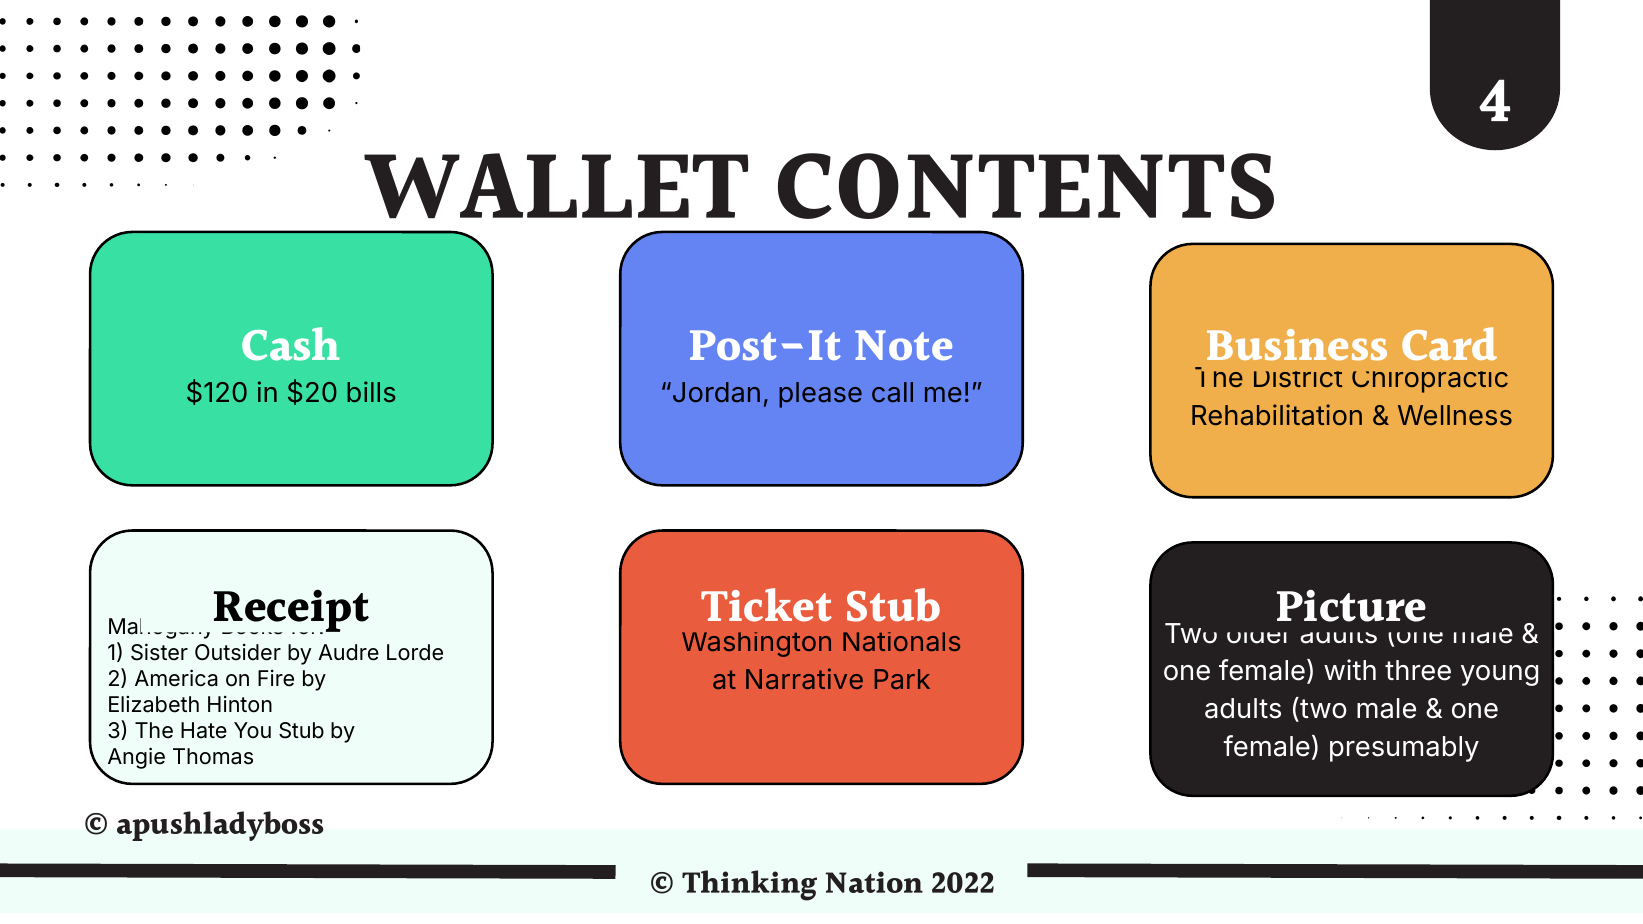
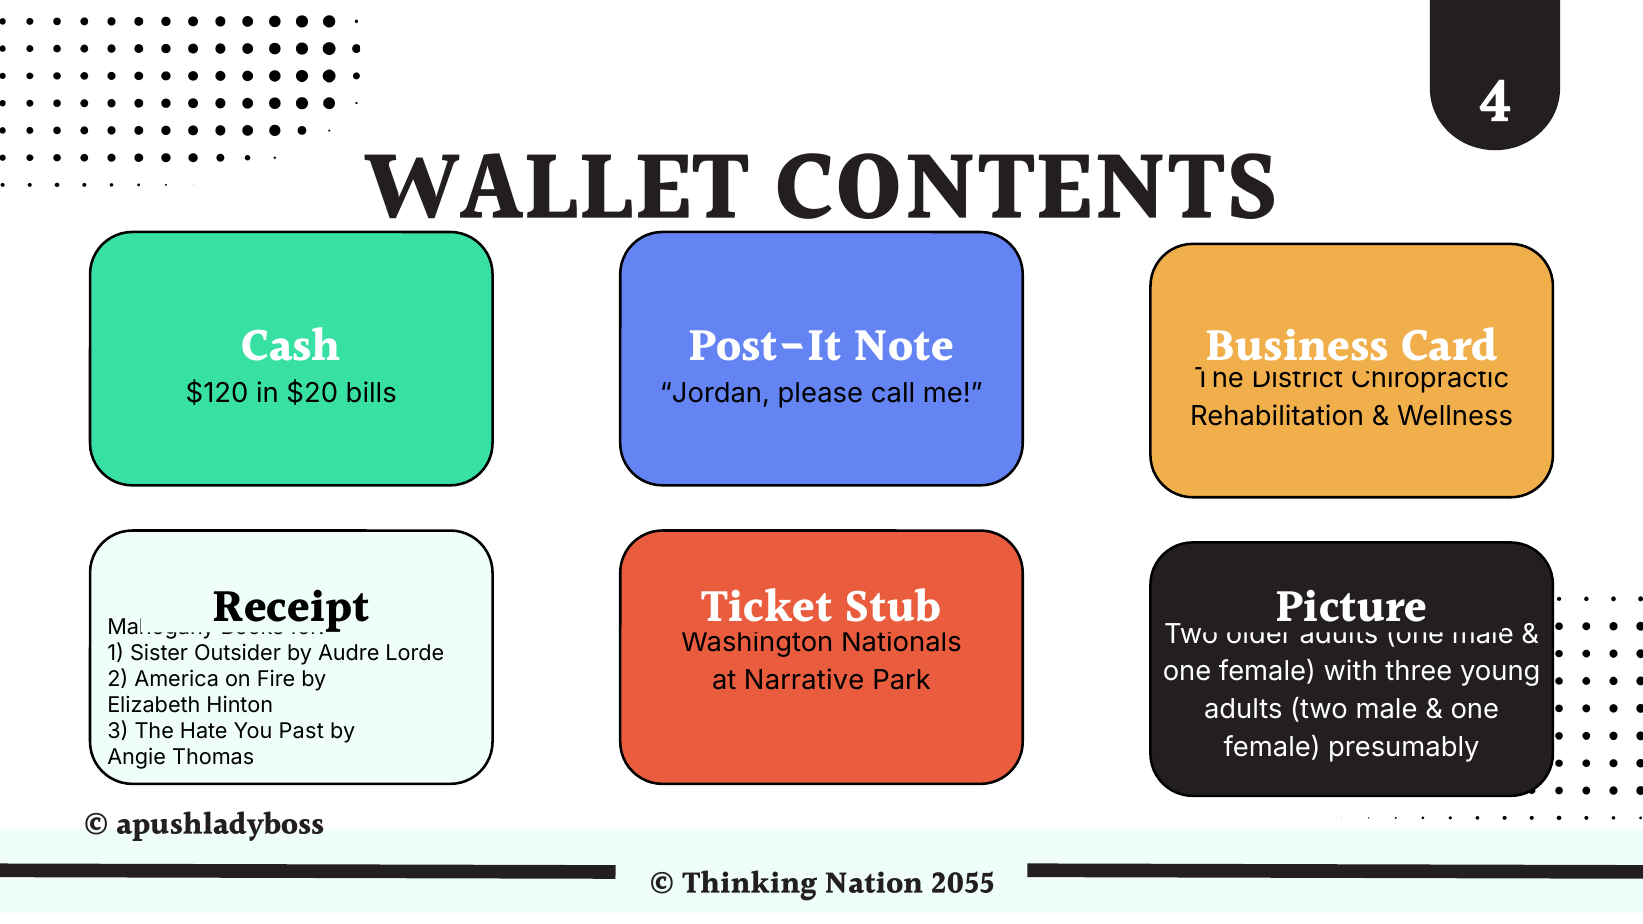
You Stub: Stub -> Past (301, 731)
2022: 2022 -> 2055 (963, 885)
